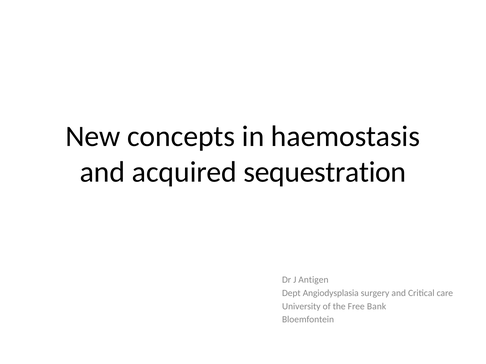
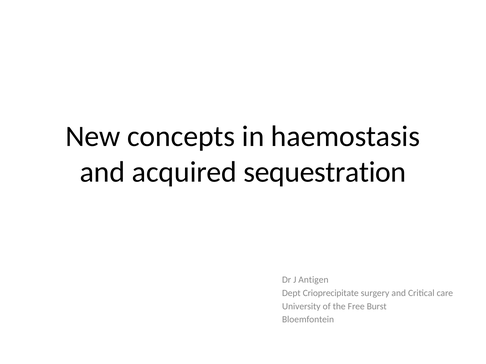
Angiodysplasia: Angiodysplasia -> Crioprecipitate (331, 293)
Bank: Bank -> Burst (377, 307)
